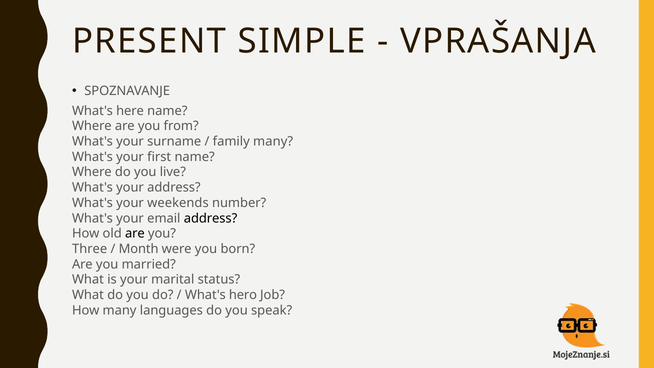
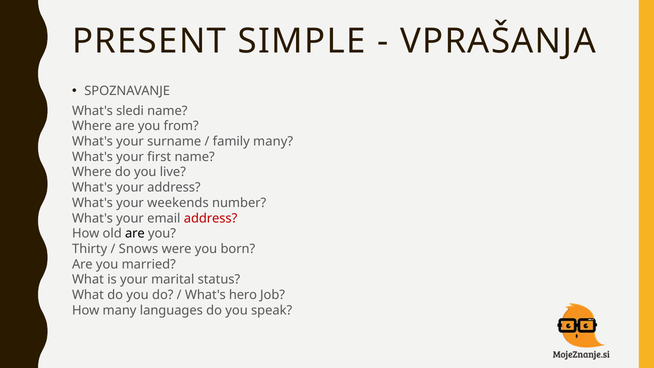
here: here -> sledi (130, 111)
address colour: black -> red (211, 218)
Three: Three -> Thirty (90, 249)
Month: Month -> Snows (139, 249)
